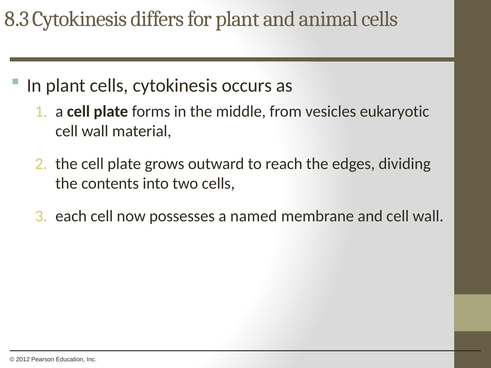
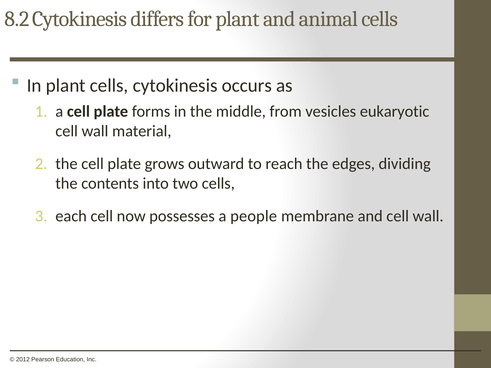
8.3: 8.3 -> 8.2 (17, 19)
named: named -> people (254, 216)
